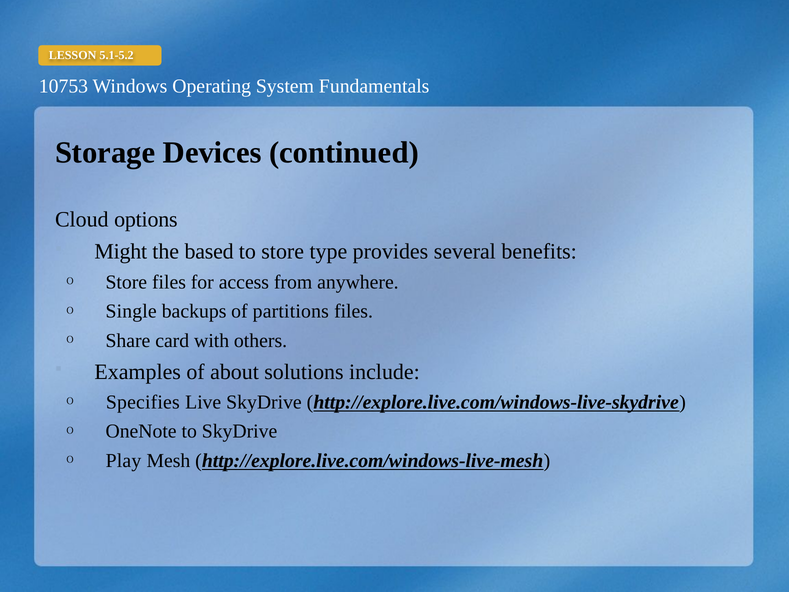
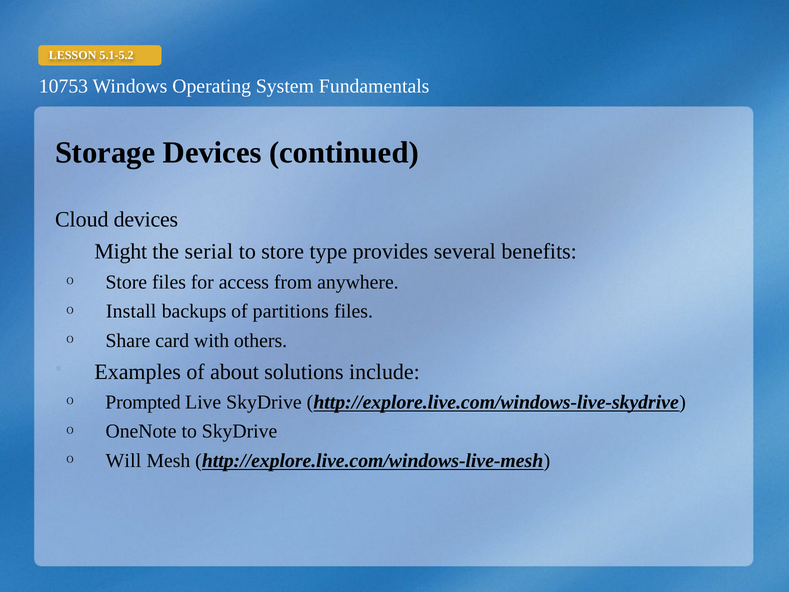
Cloud options: options -> devices (146, 219)
based: based -> serial (209, 252)
Single: Single -> Install (131, 311)
Specifies: Specifies -> Prompted (143, 402)
Play: Play -> Will (123, 460)
